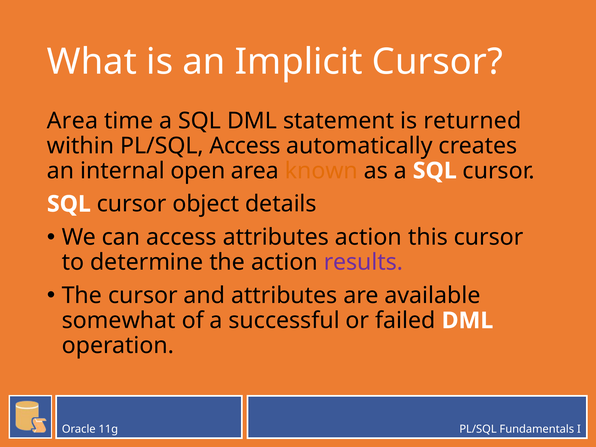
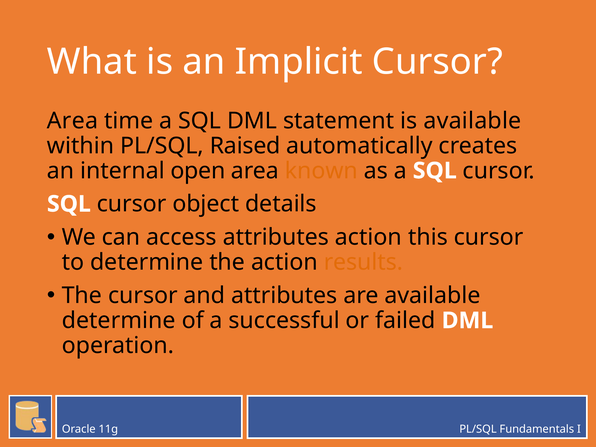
is returned: returned -> available (472, 121)
PL/SQL Access: Access -> Raised (245, 146)
results colour: purple -> orange (363, 262)
somewhat: somewhat -> determine (119, 321)
